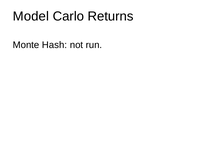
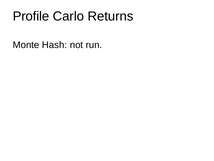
Model: Model -> Profile (31, 16)
